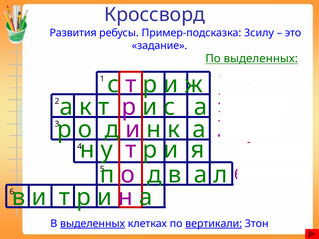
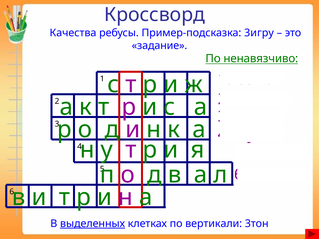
Развития: Развития -> Качества (73, 33)
3силу: 3силу -> 3игру (259, 33)
По выделенных: выделенных -> ненавязчиво (261, 59)
вертикали underline: present -> none (214, 224)
